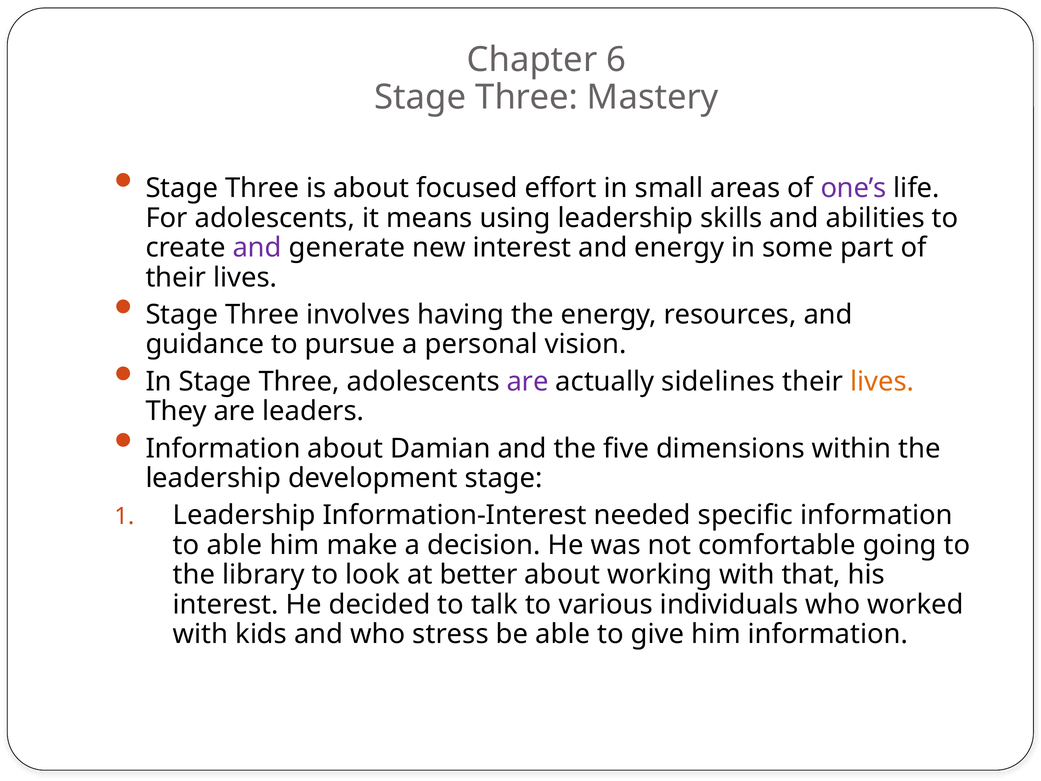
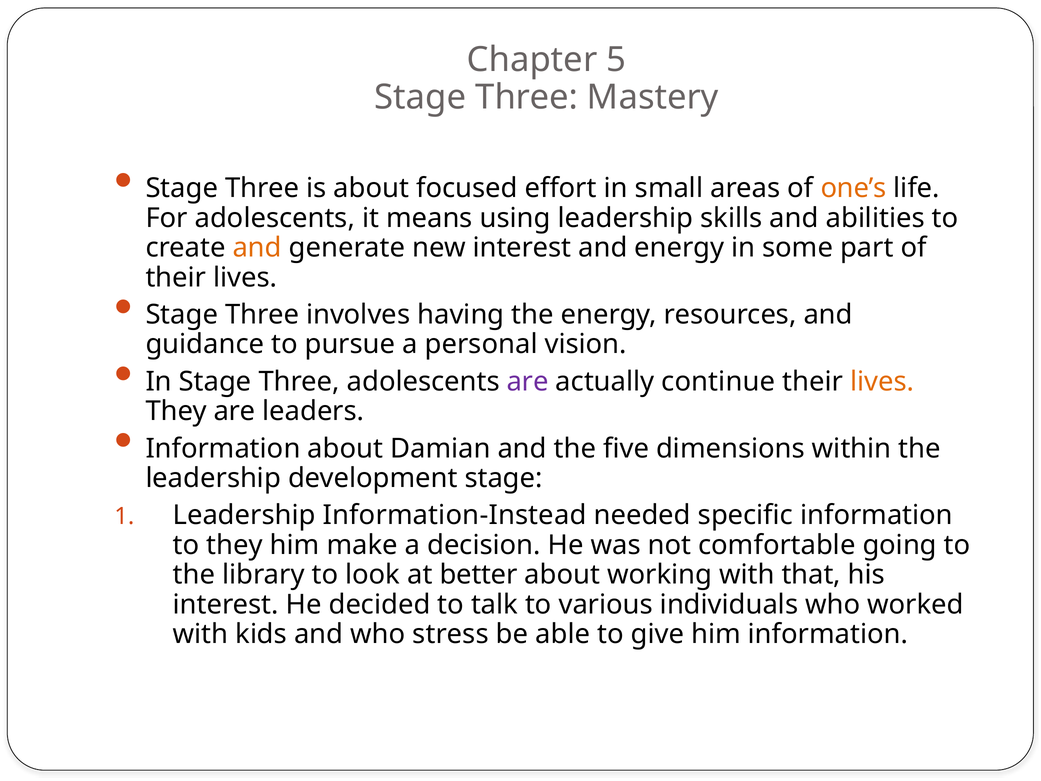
6: 6 -> 5 (616, 60)
one’s colour: purple -> orange (854, 188)
and colour: purple -> orange (257, 248)
sidelines: sidelines -> continue (718, 381)
Information-Interest: Information-Interest -> Information-Instead (455, 515)
to able: able -> they (235, 545)
